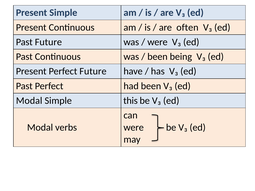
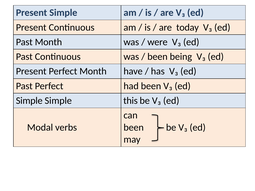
often: often -> today (188, 27)
Past Future: Future -> Month (48, 42)
Perfect Future: Future -> Month (93, 71)
Modal: Modal -> Simple (29, 101)
were: were -> been (134, 128)
